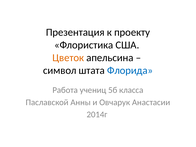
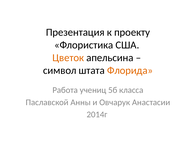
Флорида colour: blue -> orange (130, 70)
